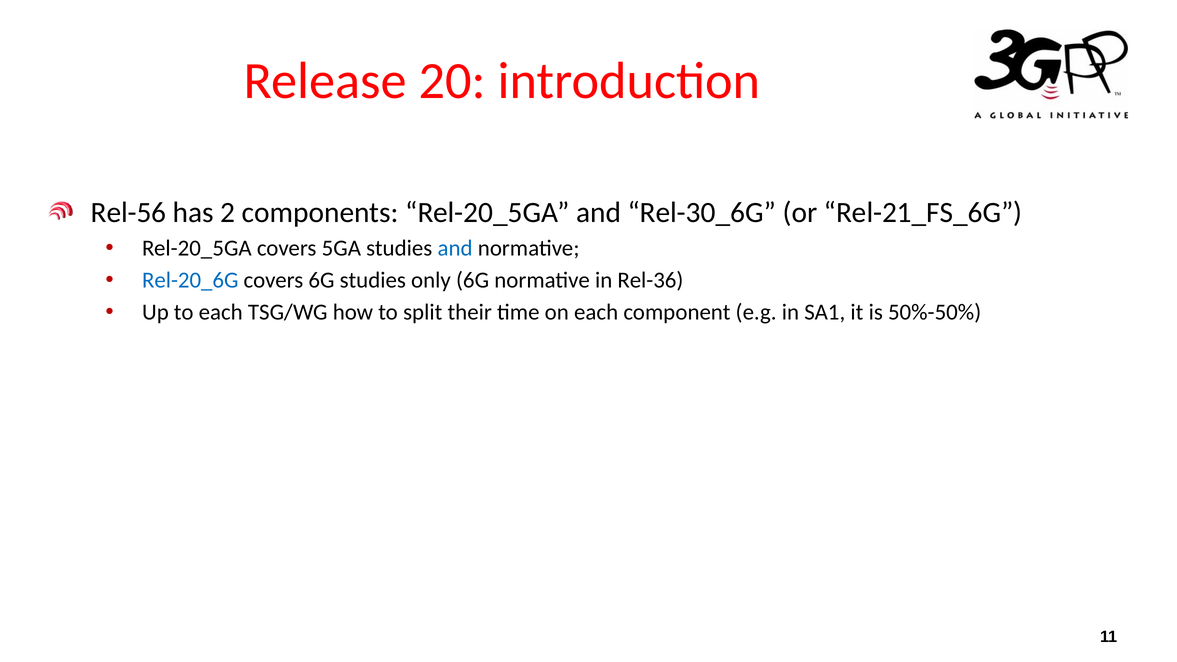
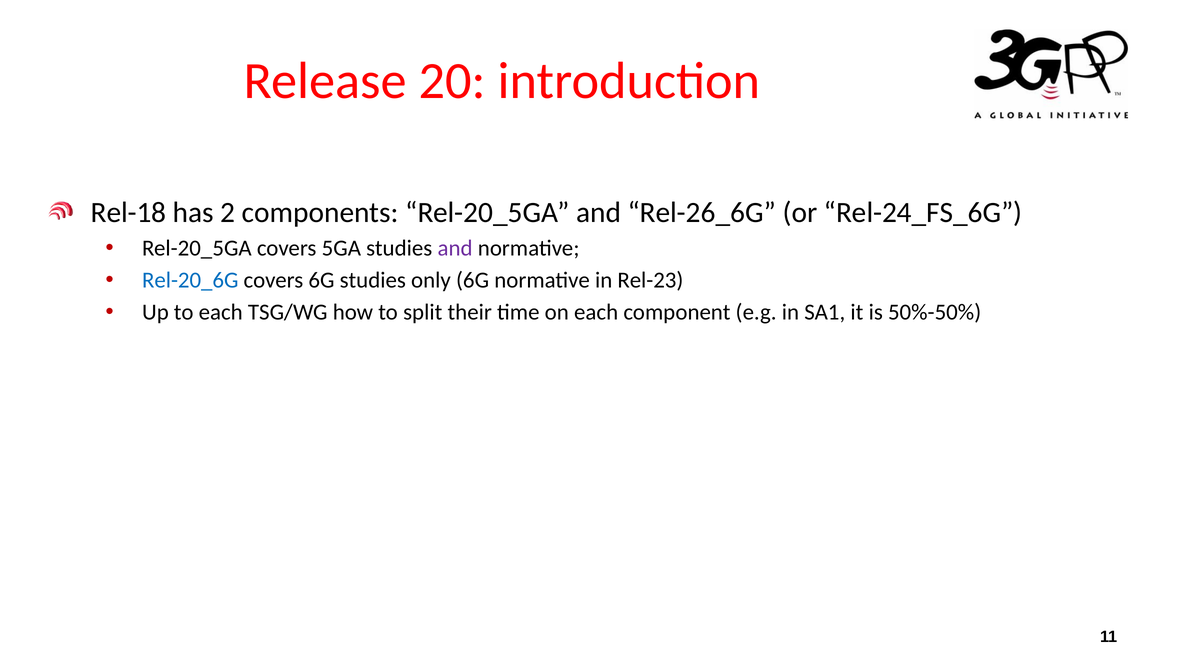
Rel-56: Rel-56 -> Rel-18 (129, 213)
Rel-30_6G: Rel-30_6G -> Rel-26_6G (702, 213)
Rel-21_FS_6G: Rel-21_FS_6G -> Rel-24_FS_6G (923, 213)
and colour: blue -> purple (455, 248)
Rel-36: Rel-36 -> Rel-23 (650, 280)
